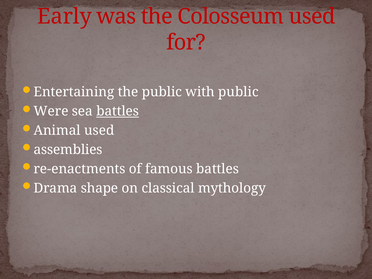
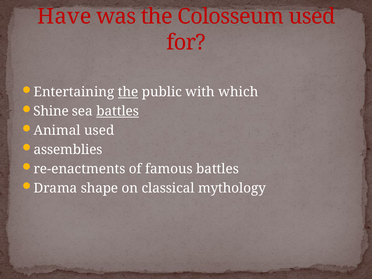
Early: Early -> Have (64, 16)
the underline: none -> present (128, 92)
with public: public -> which (238, 92)
Were: Were -> Shine (51, 111)
